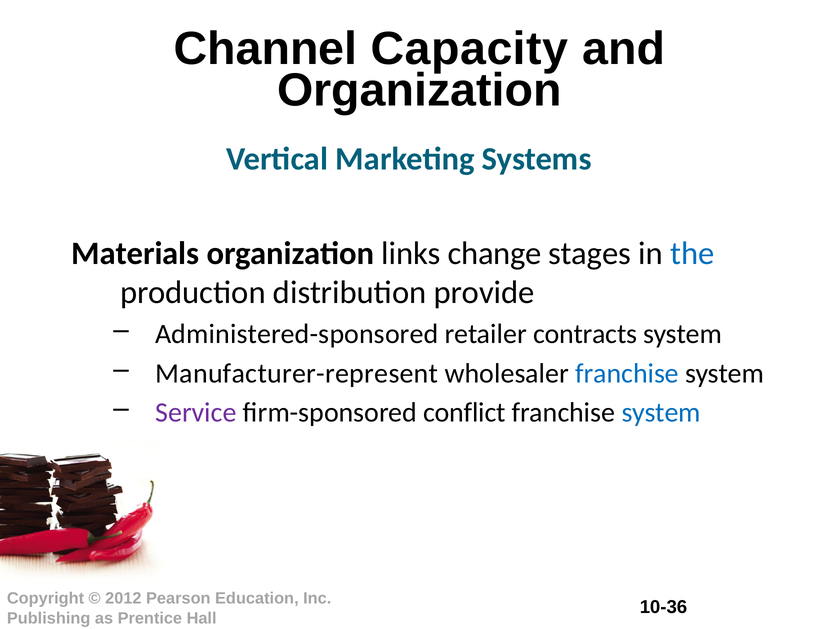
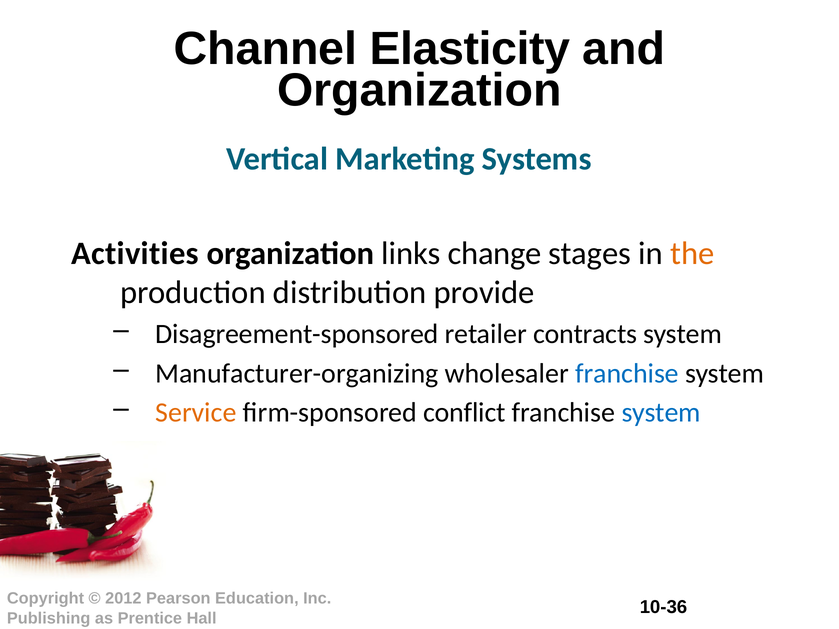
Capacity: Capacity -> Elasticity (470, 49)
Materials: Materials -> Activities (135, 254)
the colour: blue -> orange (692, 254)
Administered-sponsored: Administered-sponsored -> Disagreement-sponsored (297, 334)
Manufacturer-represent: Manufacturer-represent -> Manufacturer-organizing (297, 374)
Service colour: purple -> orange (196, 413)
